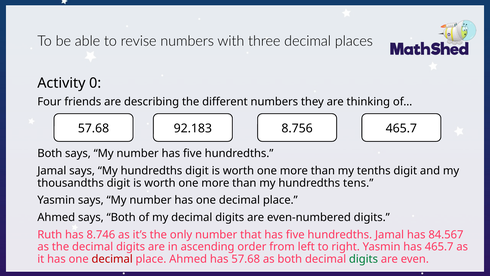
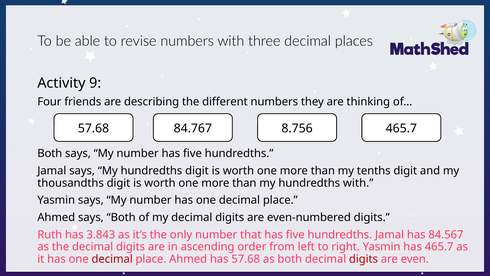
0: 0 -> 9 (95, 83)
92.183: 92.183 -> 84.767 (193, 128)
hundredths tens: tens -> with (358, 183)
8.746: 8.746 -> 3.843 (101, 234)
digits colour: green -> red (363, 259)
